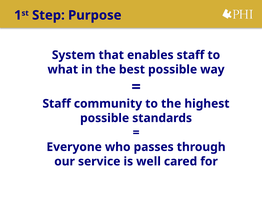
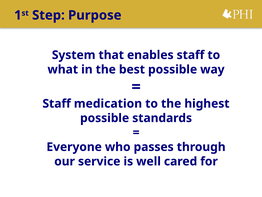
community: community -> medication (108, 103)
